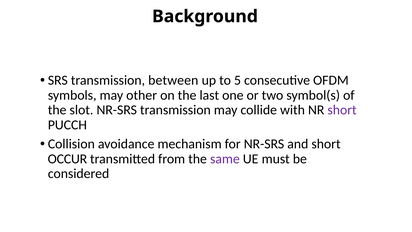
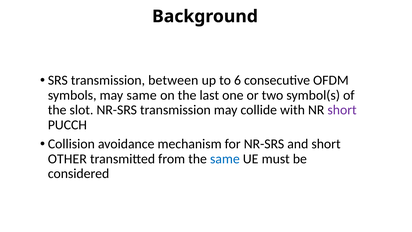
5: 5 -> 6 (238, 80)
may other: other -> same (142, 95)
OCCUR: OCCUR -> OTHER (67, 159)
same colour: purple -> blue (225, 159)
